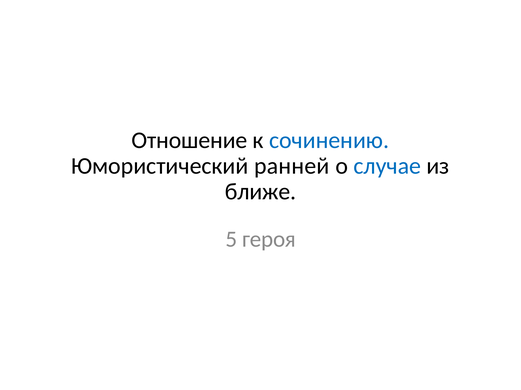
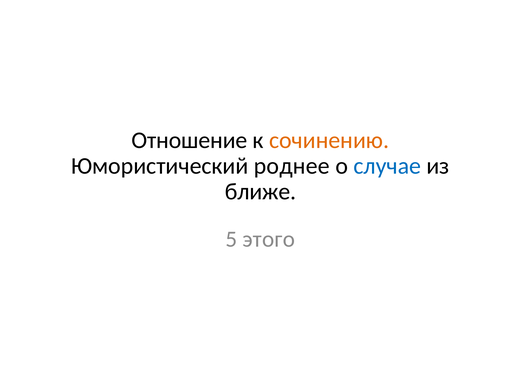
сочинению colour: blue -> orange (329, 141)
ранней: ранней -> роднее (292, 166)
героя: героя -> этого (269, 240)
